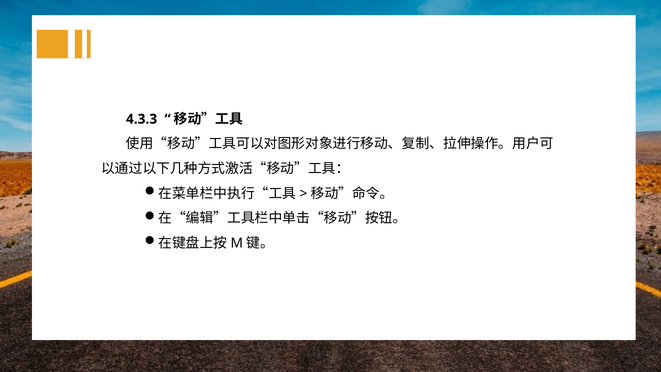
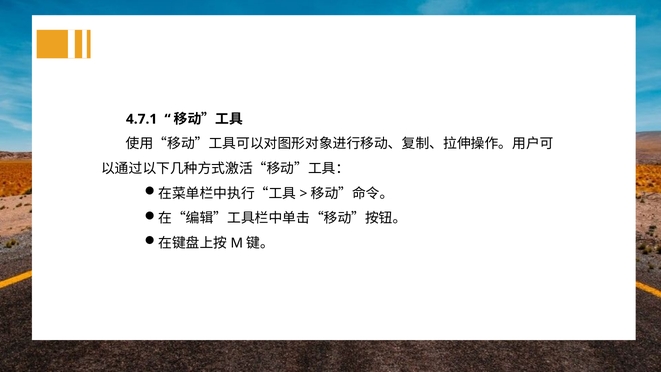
4.3.3: 4.3.3 -> 4.7.1 (142, 119)
